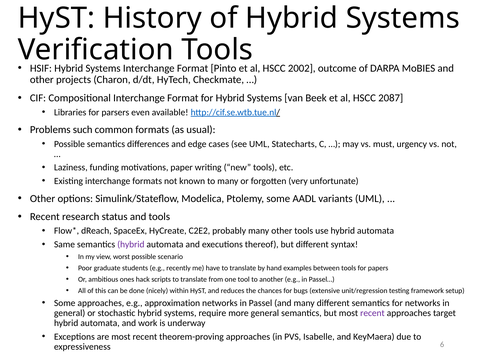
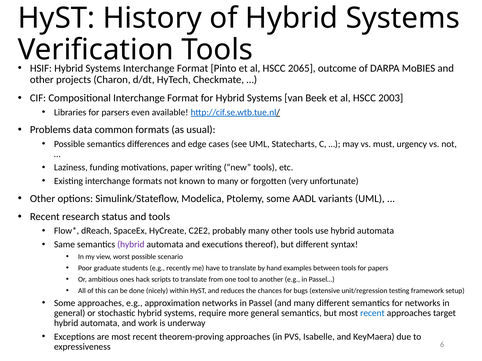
2002: 2002 -> 2065 (302, 68)
2087: 2087 -> 2003 (391, 98)
such: such -> data (83, 130)
recent colour: purple -> blue (372, 313)
